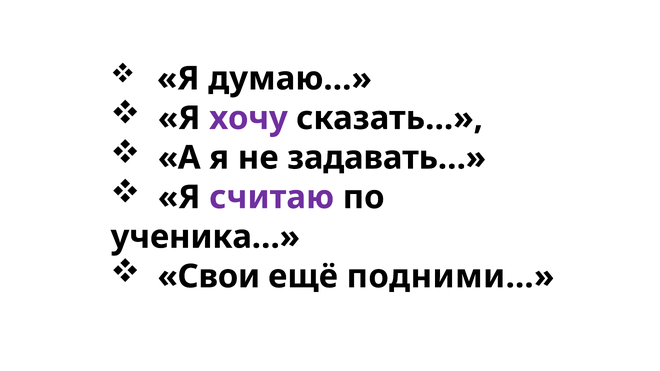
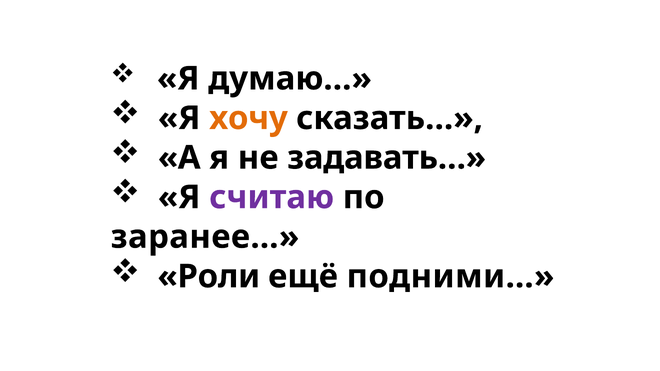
хочу colour: purple -> orange (248, 118)
ученика…: ученика… -> заранее… (205, 237)
Свои: Свои -> Роли (209, 277)
